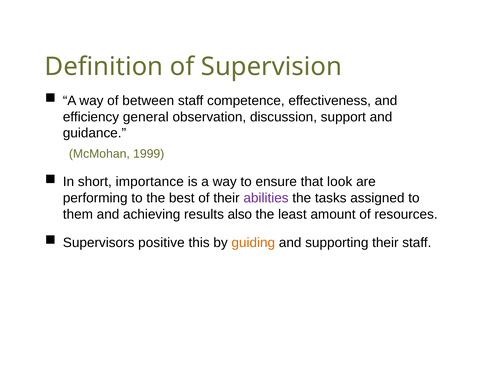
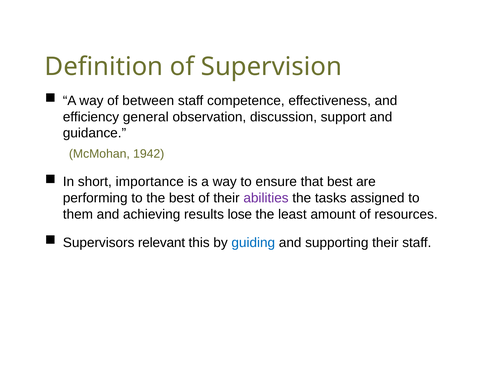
1999: 1999 -> 1942 (149, 154)
that look: look -> best (340, 182)
also: also -> lose (240, 214)
positive: positive -> relevant (162, 243)
guiding colour: orange -> blue (253, 243)
